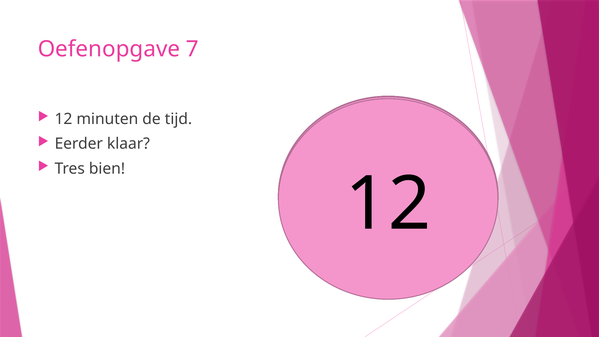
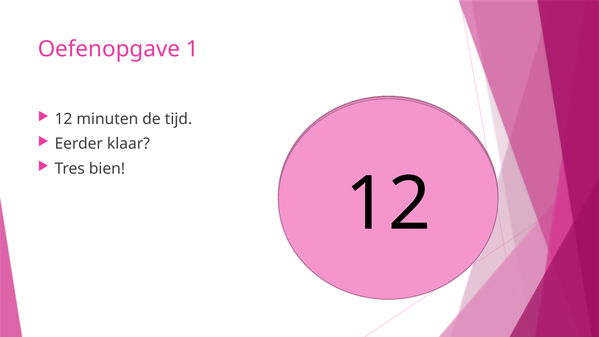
7: 7 -> 1 (192, 49)
